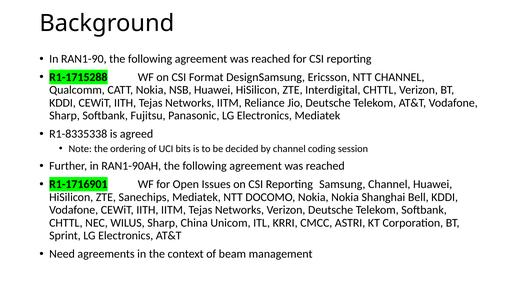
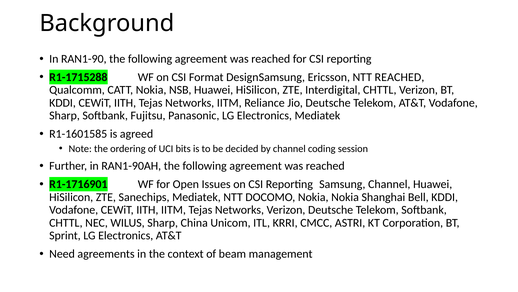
NTT CHANNEL: CHANNEL -> REACHED (399, 77)
R1-8335338: R1-8335338 -> R1-1601585 (78, 134)
